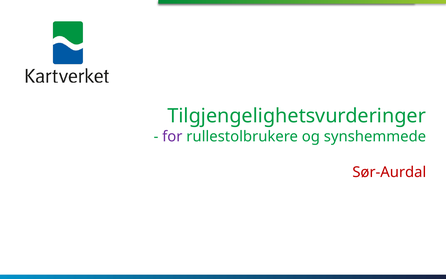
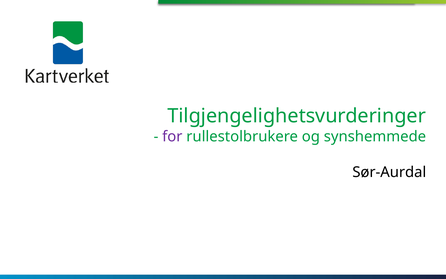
Sør-Aurdal colour: red -> black (389, 172)
